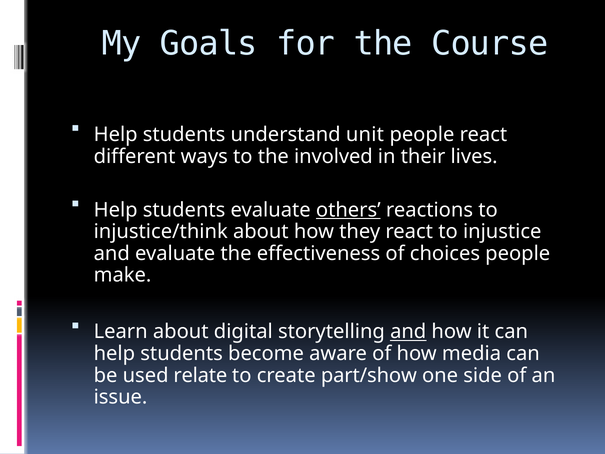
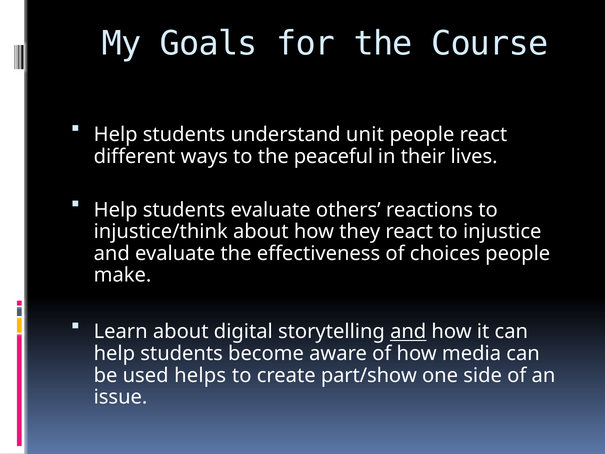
involved: involved -> peaceful (333, 156)
others underline: present -> none (348, 210)
relate: relate -> helps (200, 375)
